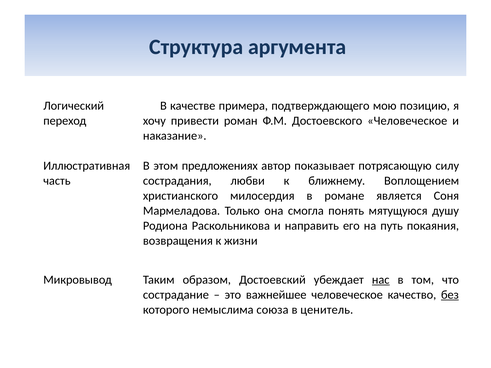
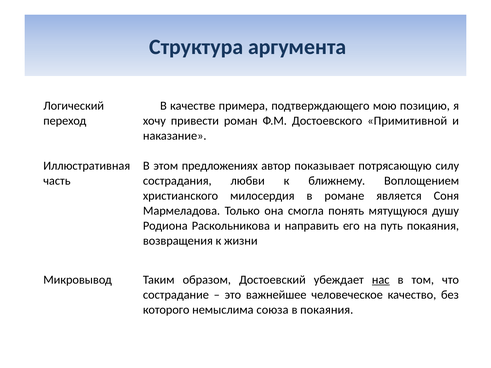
Достоевского Человеческое: Человеческое -> Примитивной (407, 121)
без underline: present -> none (450, 295)
в ценитель: ценитель -> покаяния (327, 310)
